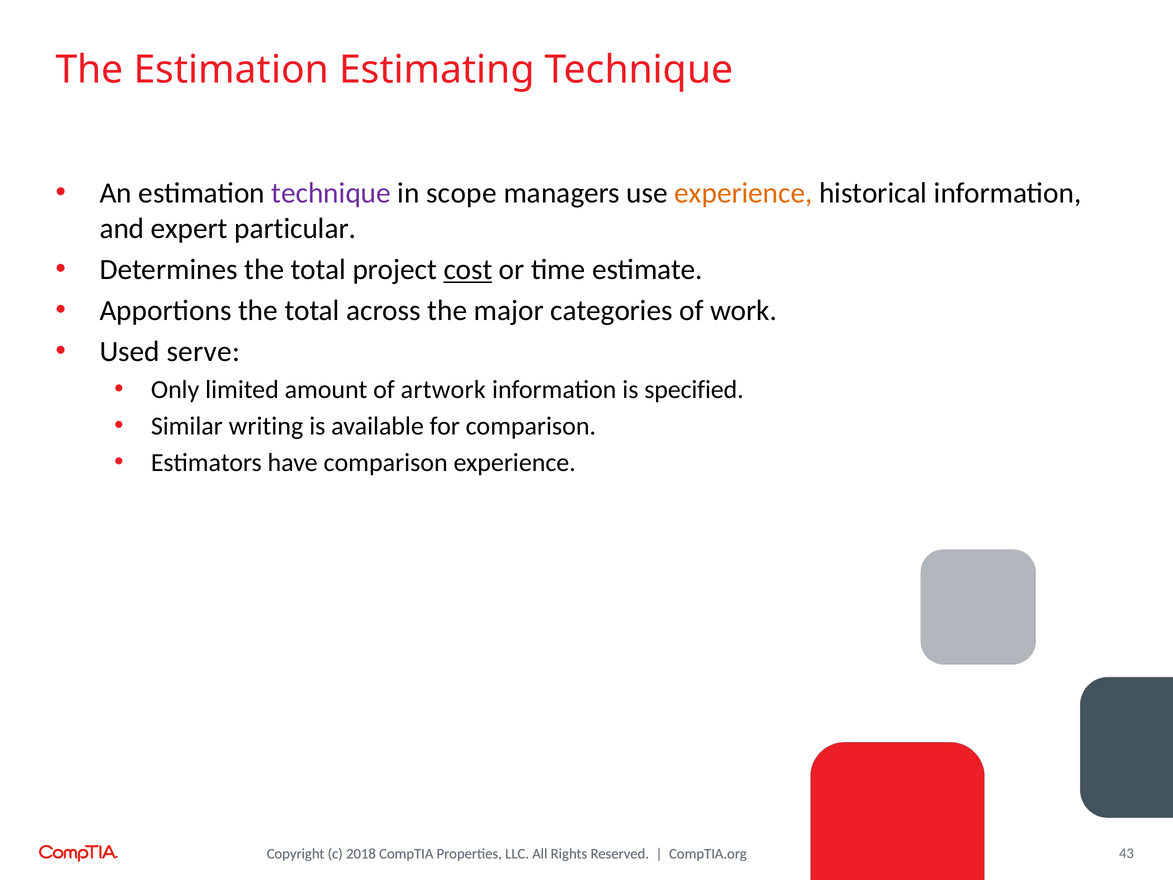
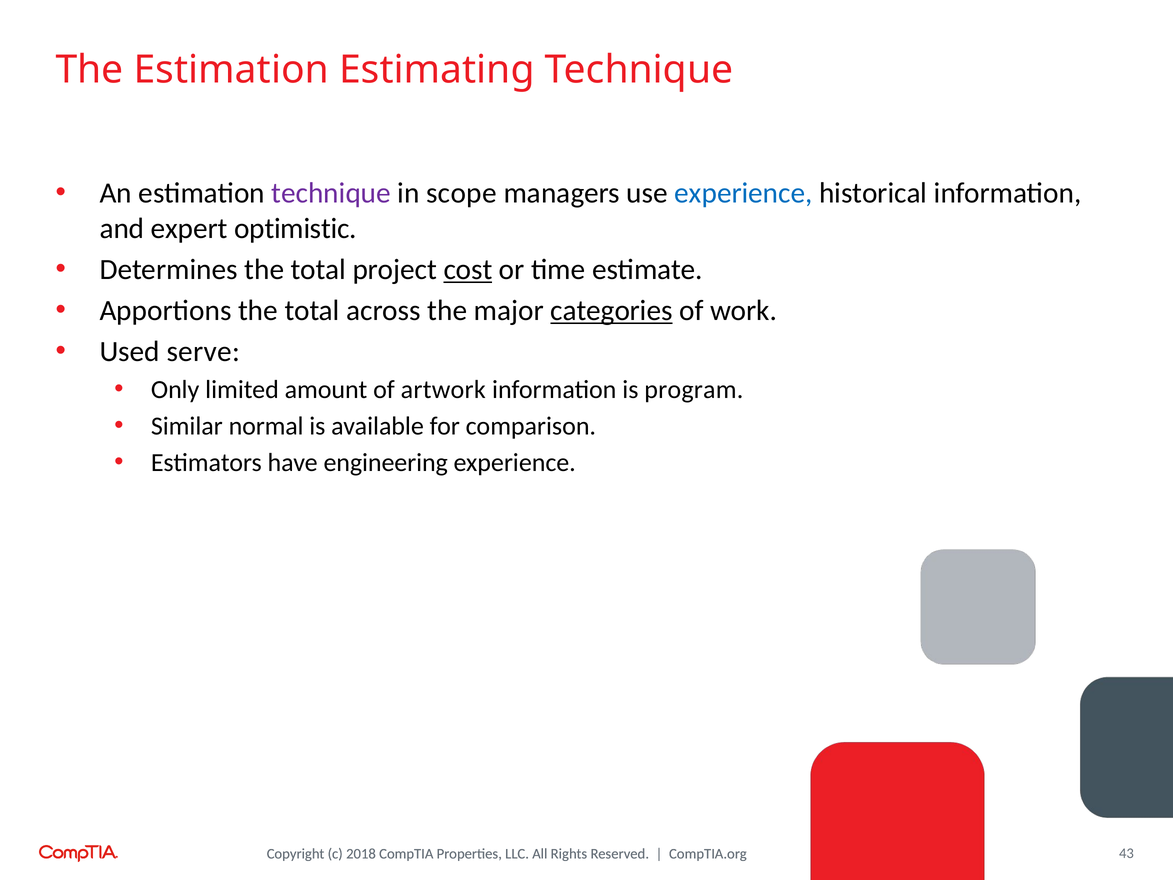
experience colour: orange -> blue (743, 193)
particular: particular -> optimistic (295, 228)
categories underline: none -> present (611, 310)
specified: specified -> program (694, 390)
writing: writing -> normal (266, 426)
have comparison: comparison -> engineering (386, 463)
